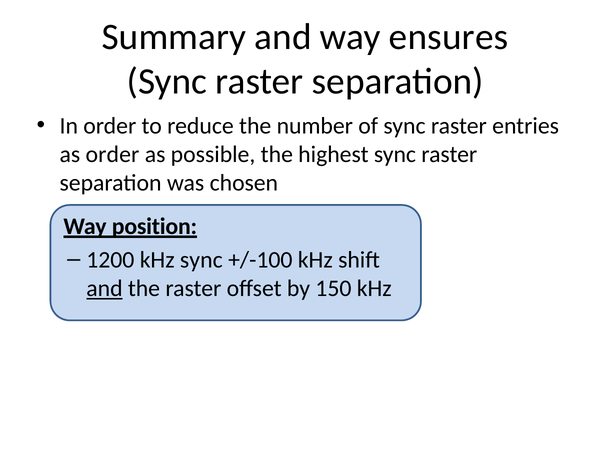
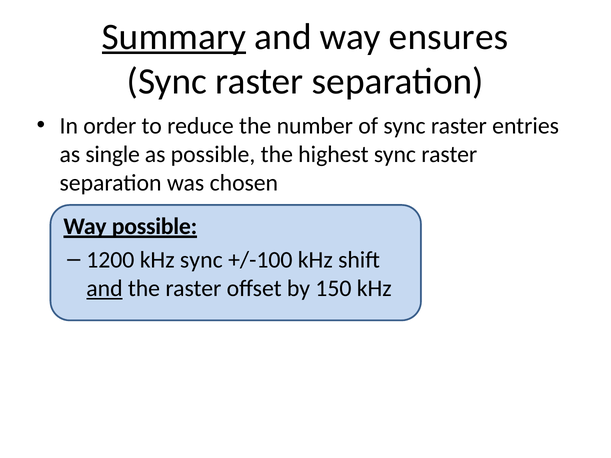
Summary underline: none -> present (174, 37)
as order: order -> single (113, 154)
Way position: position -> possible (155, 227)
